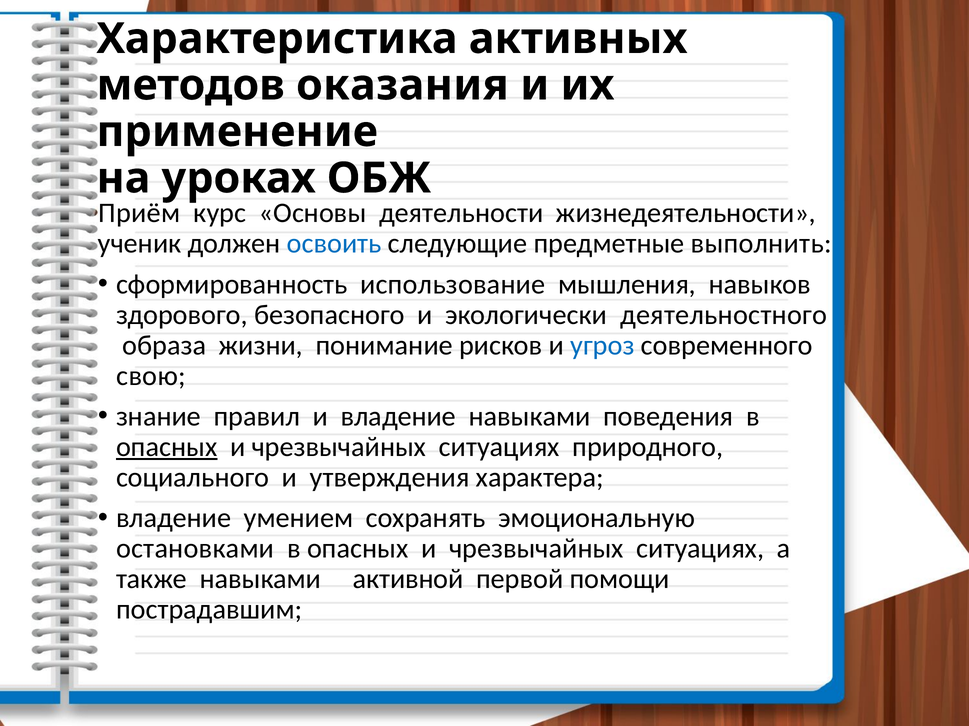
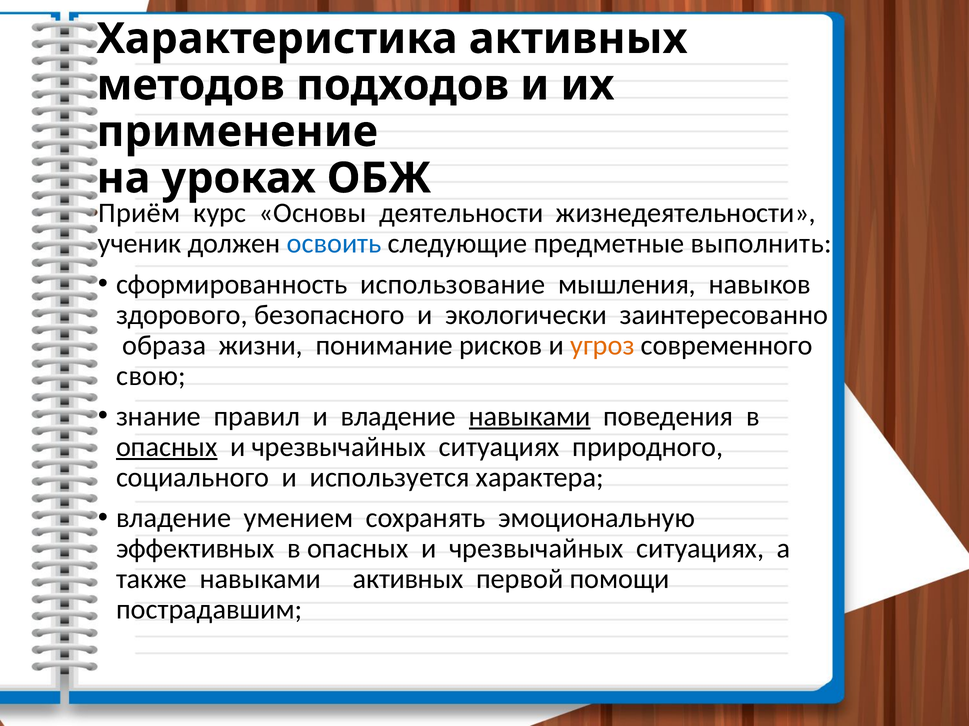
оказания: оказания -> подходов (403, 85)
деятельностного: деятельностного -> заинтересованно (724, 315)
угроз colour: blue -> orange (602, 346)
навыками underline: none -> present (530, 417)
утверждения: утверждения -> используется (390, 478)
остановками: остановками -> эффективных (195, 549)
навыками активной: активной -> активных (408, 579)
